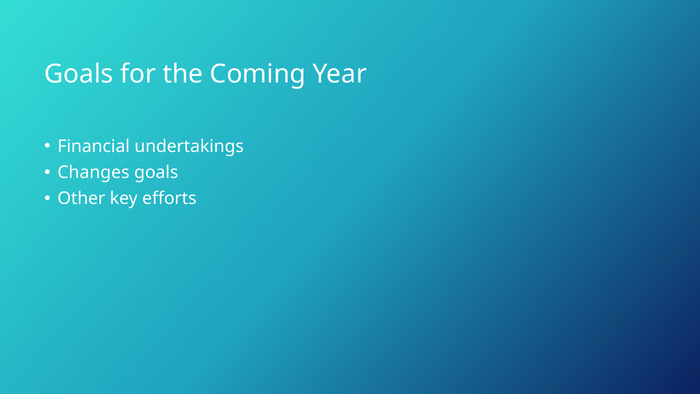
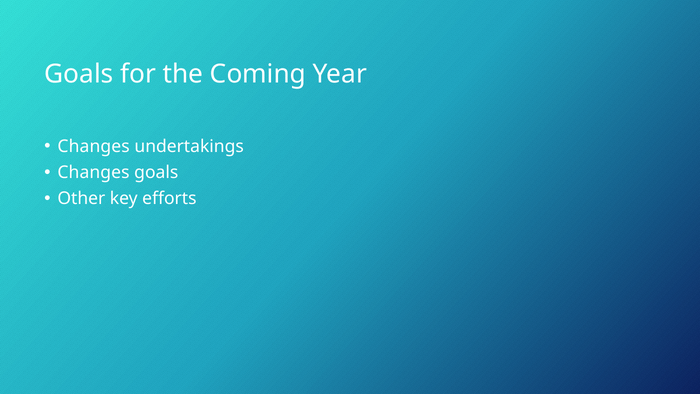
Financial: Financial -> Changes (94, 146)
